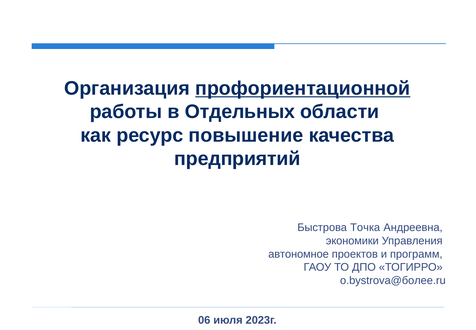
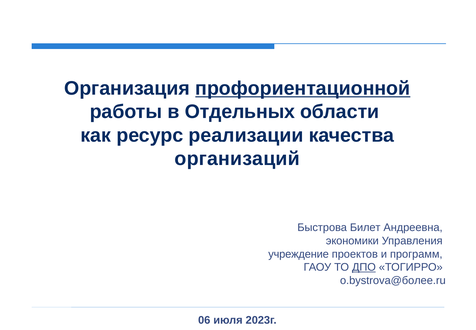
повышение: повышение -> реализации (246, 135)
предприятий: предприятий -> организаций (237, 159)
Точка: Точка -> Билет (365, 227)
автономное: автономное -> учреждение (299, 254)
ДПО underline: none -> present (364, 267)
